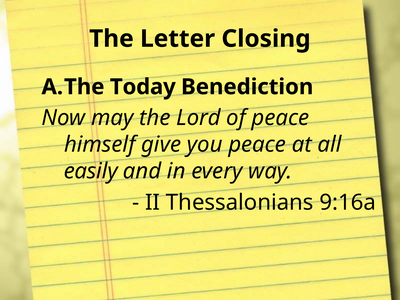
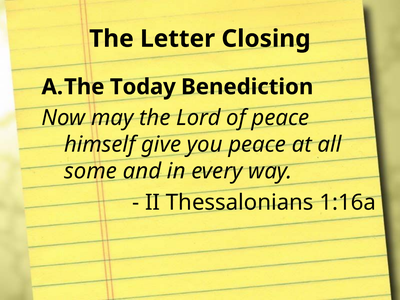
easily: easily -> some (91, 171)
9:16a: 9:16a -> 1:16a (348, 202)
